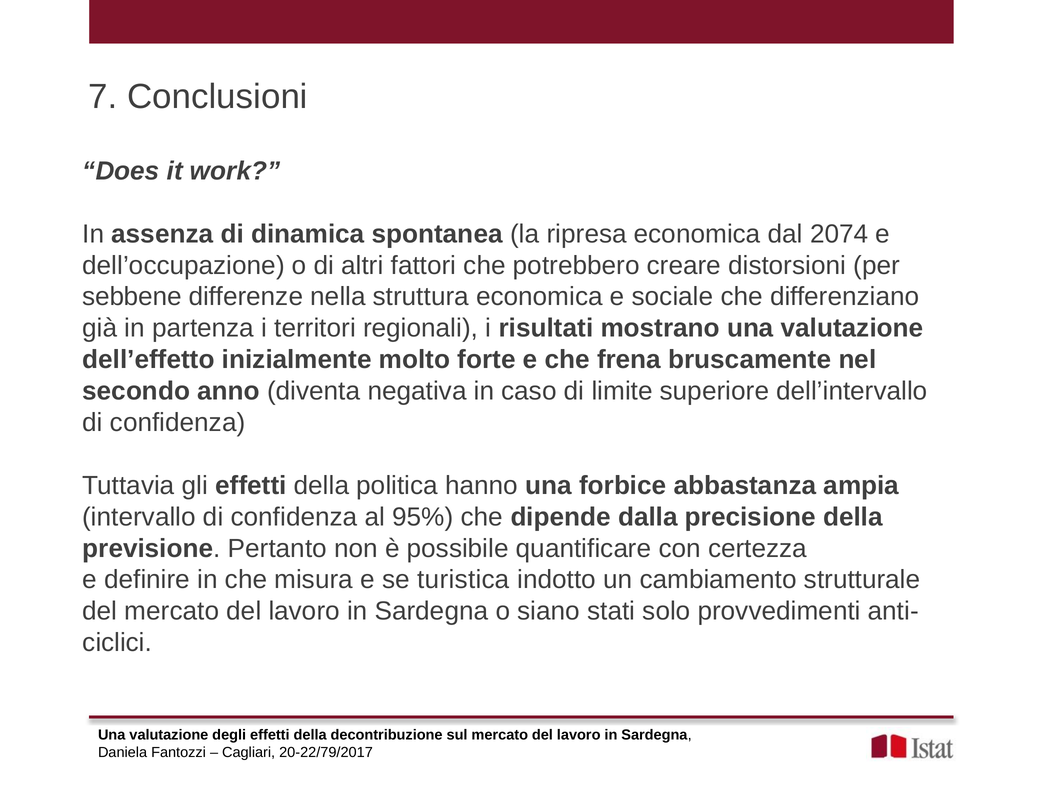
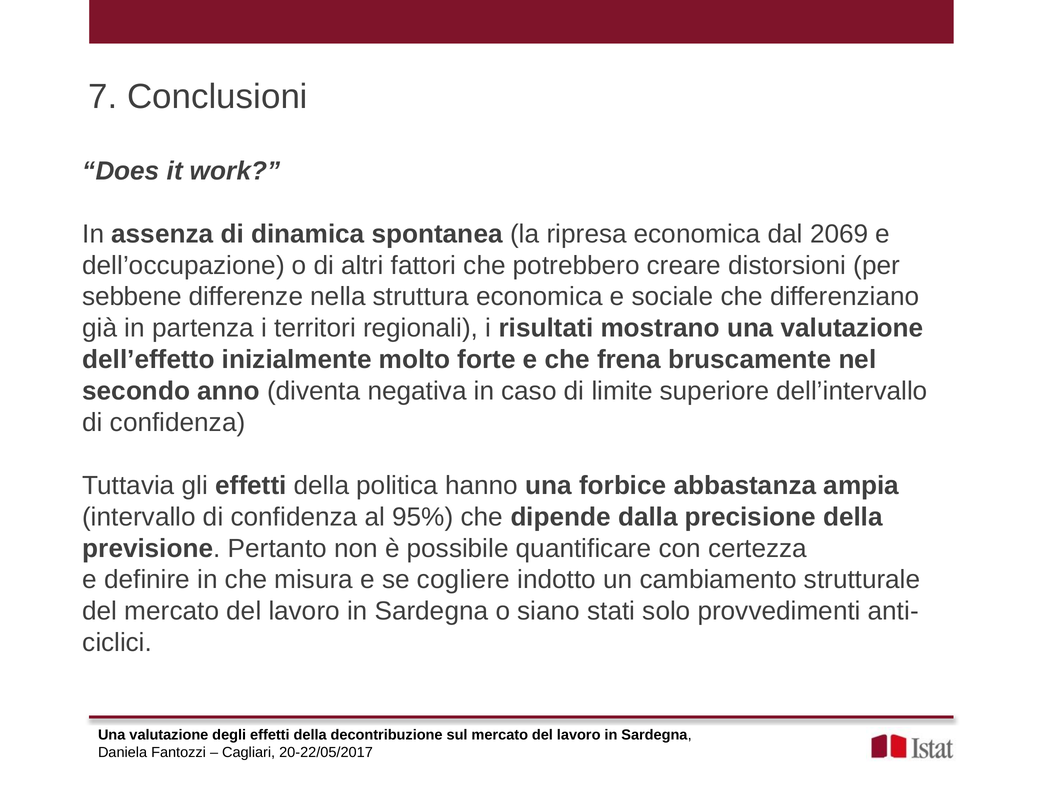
2074: 2074 -> 2069 (839, 234)
turistica: turistica -> cogliere (463, 580)
20-22/79/2017: 20-22/79/2017 -> 20-22/05/2017 (326, 752)
